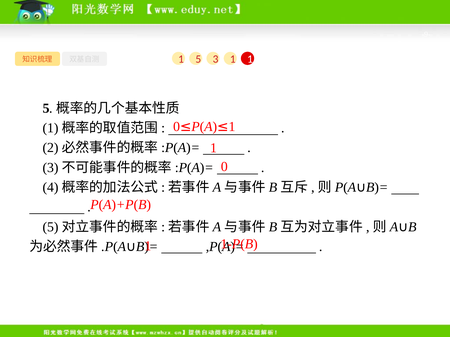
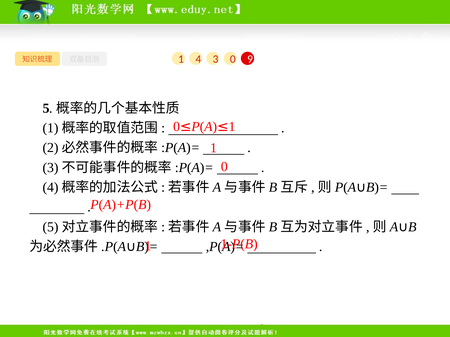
1: 1 -> 9 (250, 59)
5: 5 -> 4 (198, 59)
3 1: 1 -> 0 (233, 59)
